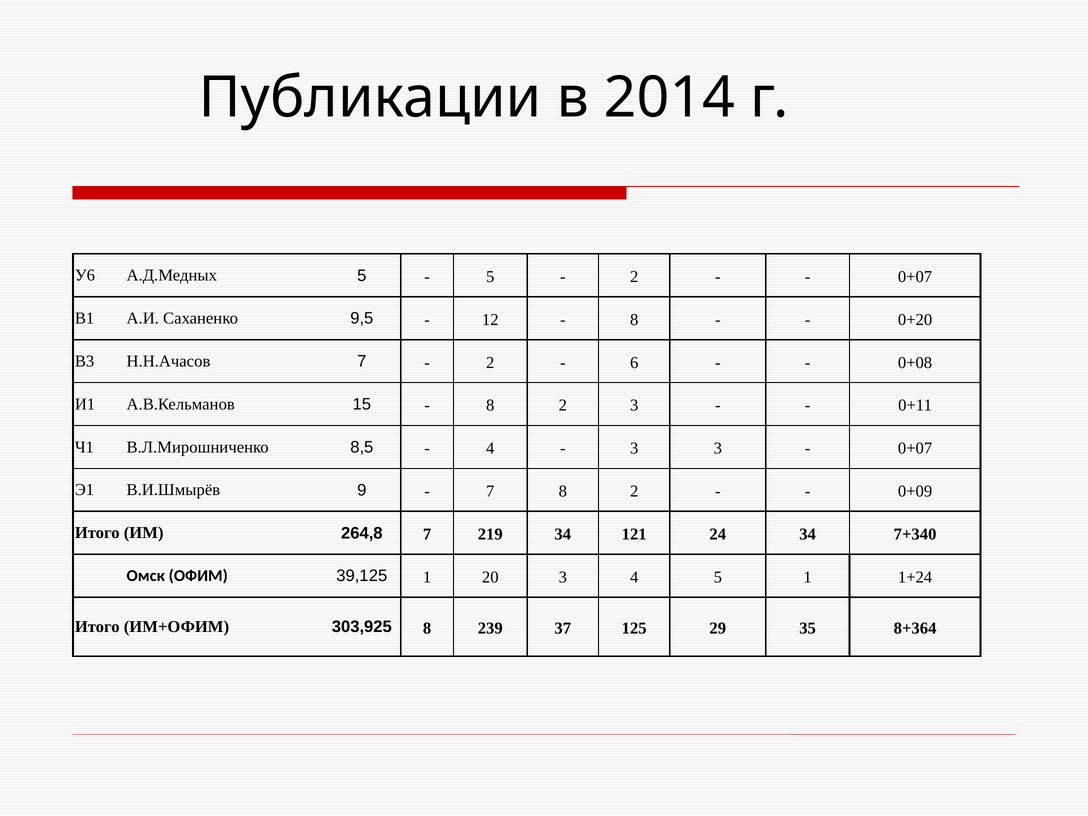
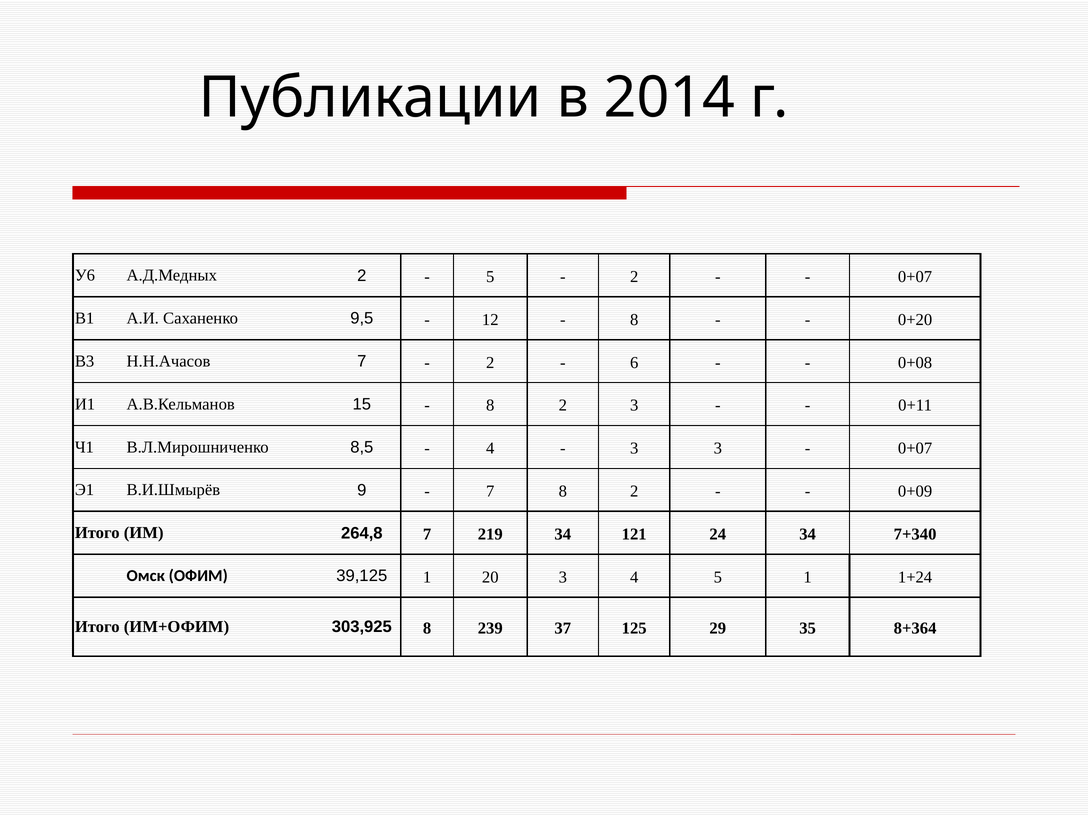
А.Д.Медных 5: 5 -> 2 (362, 276)
